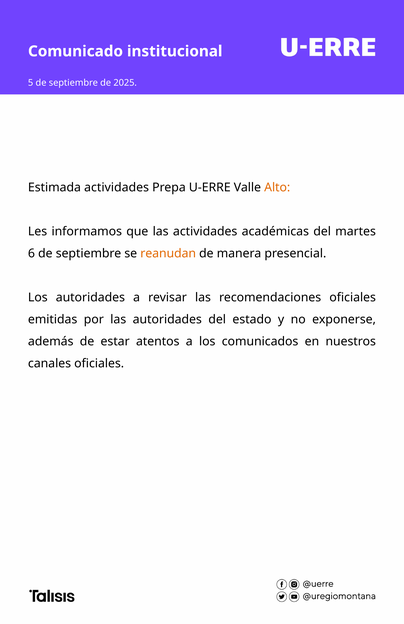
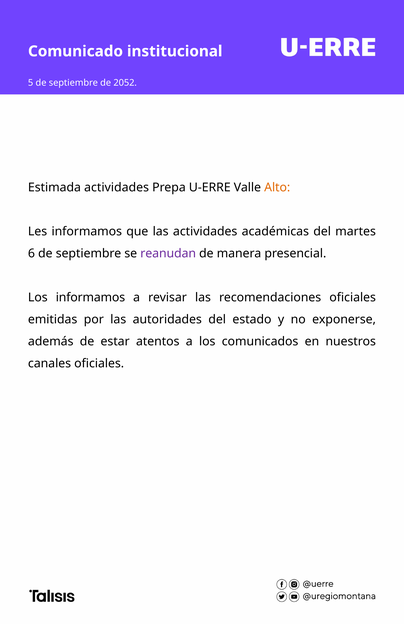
2025: 2025 -> 2052 (125, 83)
reanudan colour: orange -> purple (168, 254)
Los autoridades: autoridades -> informamos (90, 298)
